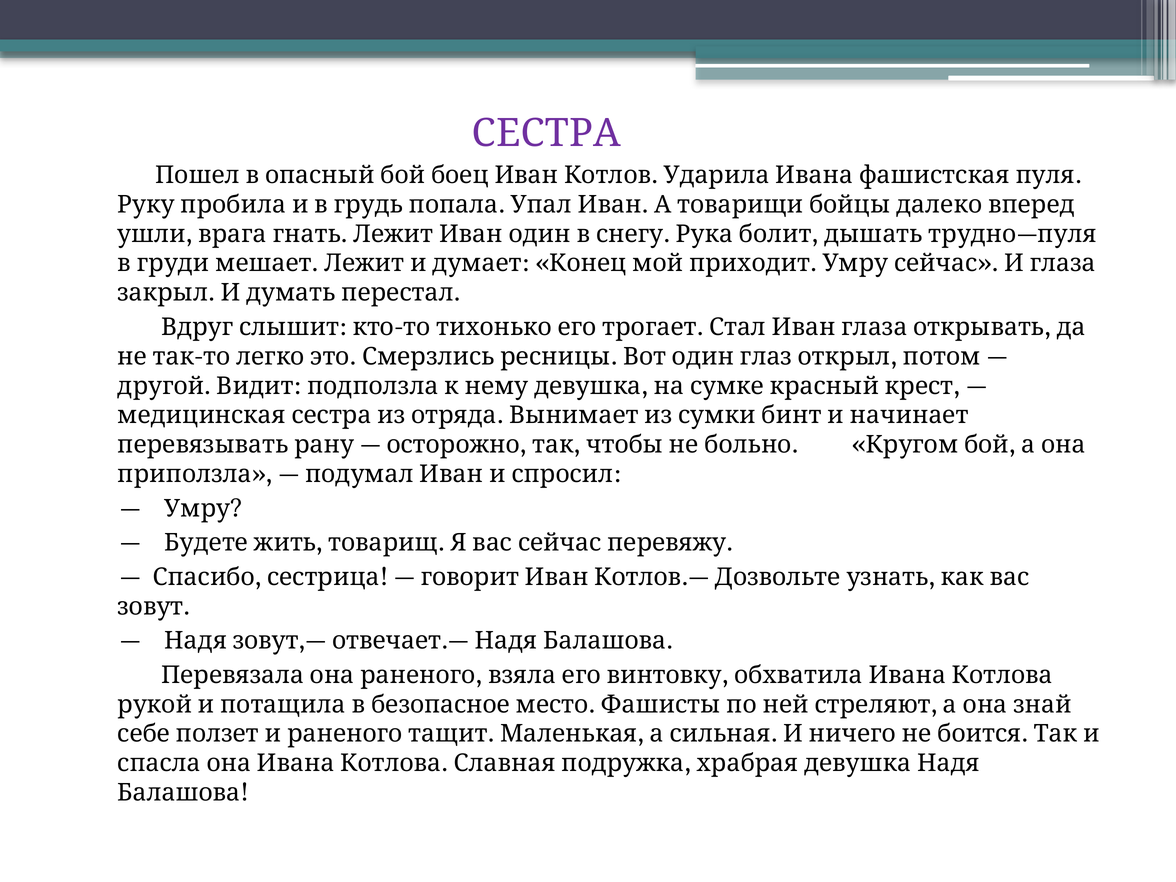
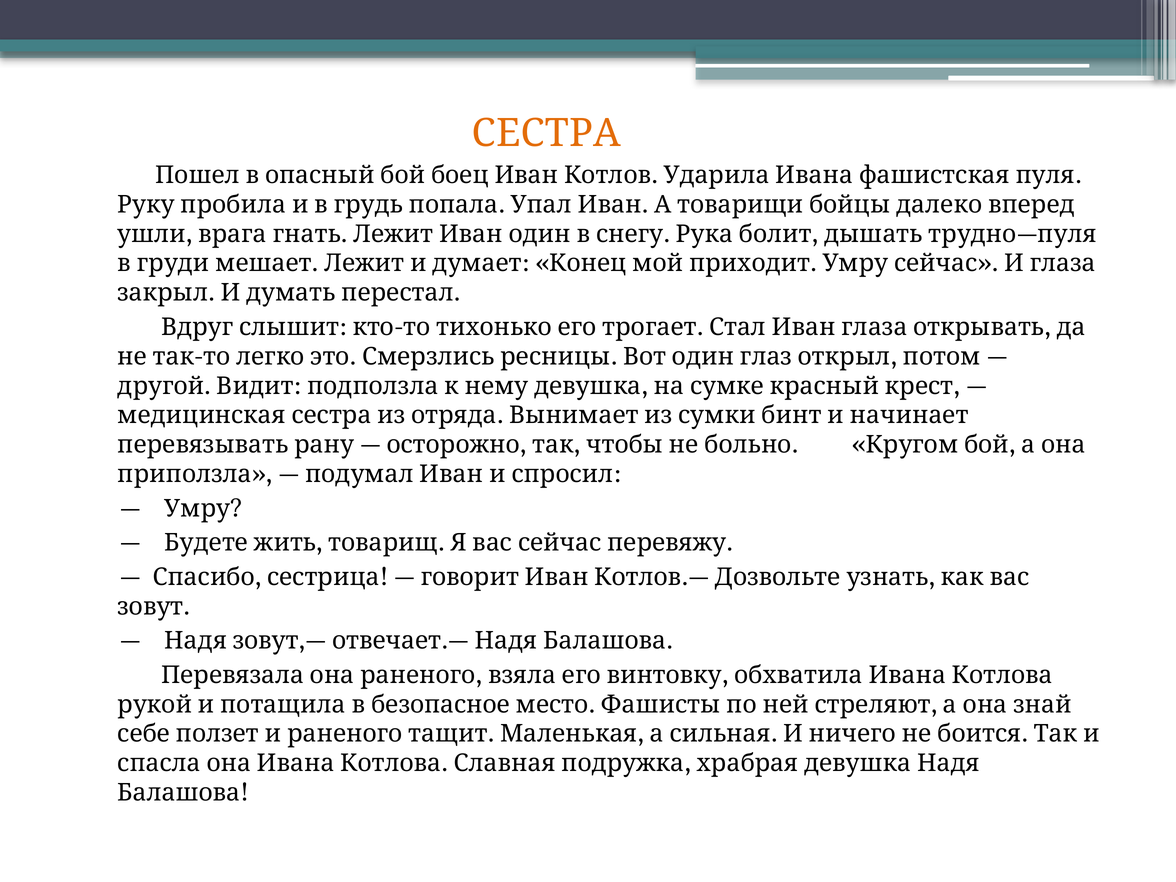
СЕСТРА colour: purple -> orange (546, 133)
